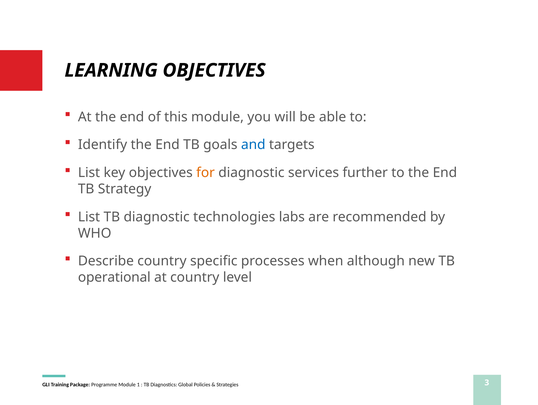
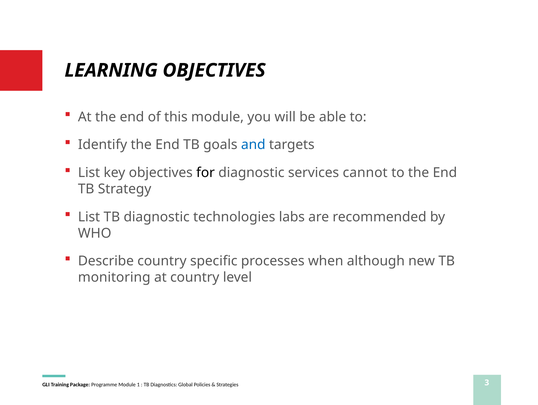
for colour: orange -> black (206, 173)
further: further -> cannot (365, 173)
operational: operational -> monitoring (114, 277)
